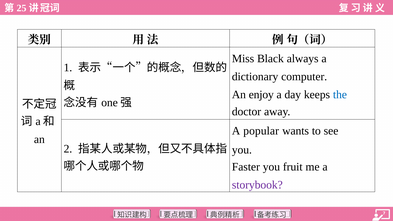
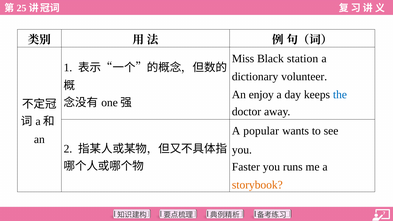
always: always -> station (303, 58)
computer: computer -> volunteer (304, 76)
fruit: fruit -> runs (293, 167)
storybook colour: purple -> orange (257, 185)
